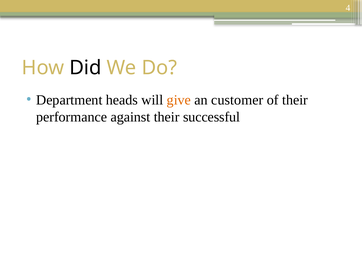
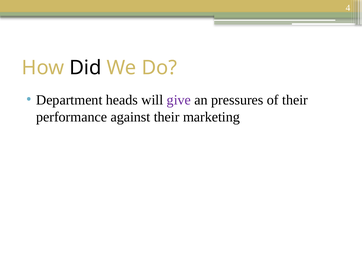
give colour: orange -> purple (179, 100)
customer: customer -> pressures (237, 100)
successful: successful -> marketing (211, 117)
